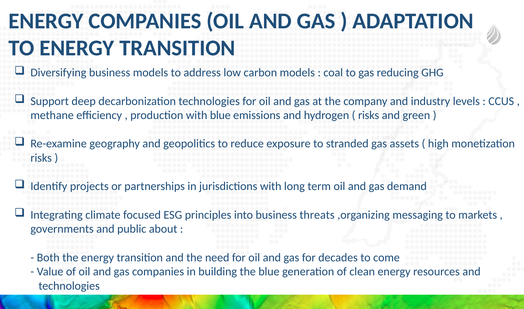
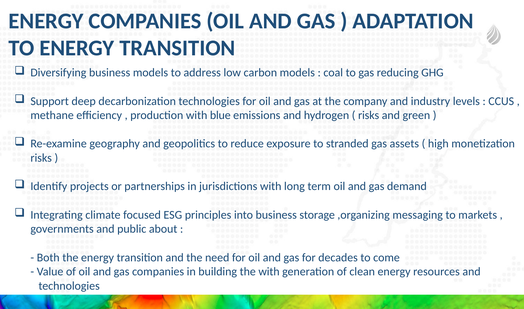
threats: threats -> storage (317, 215)
the blue: blue -> with (269, 272)
